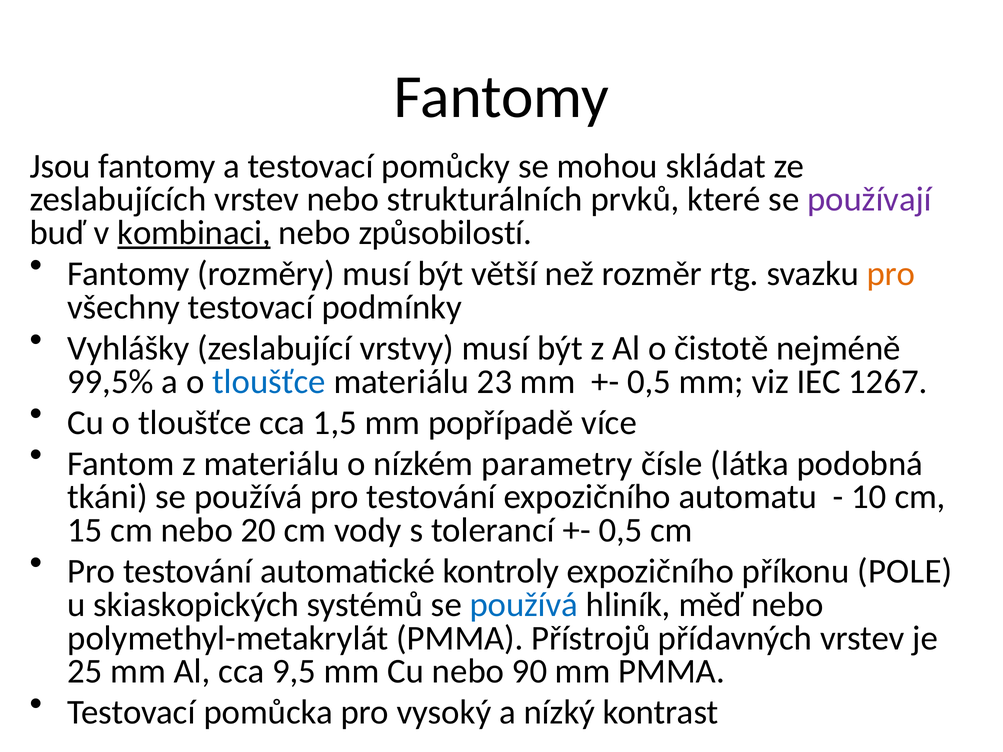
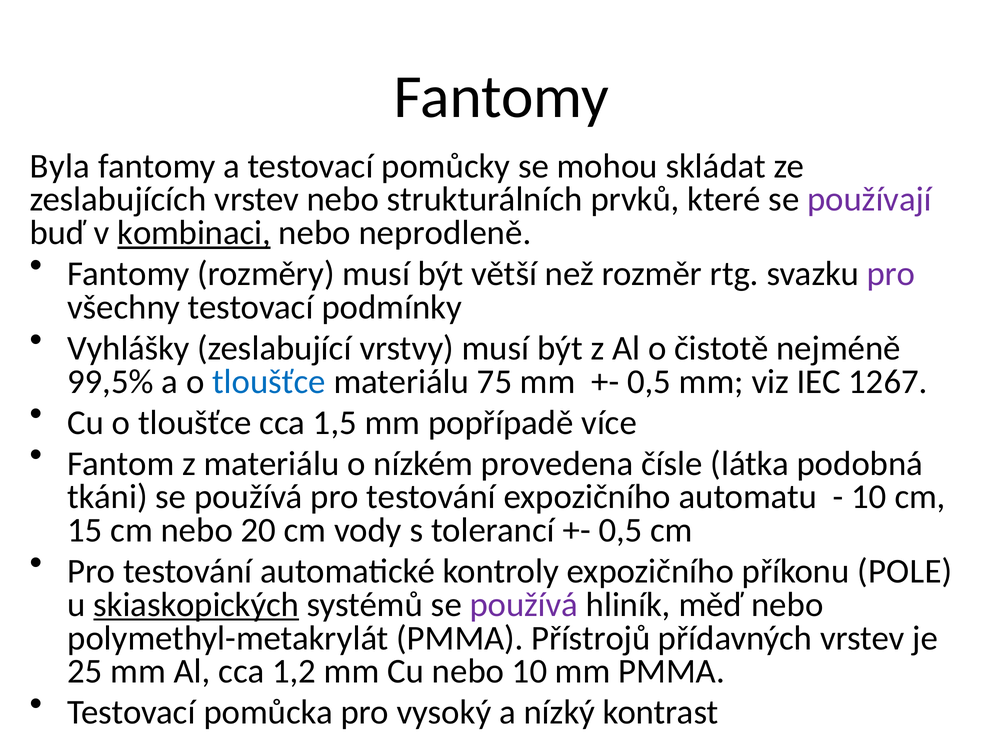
Jsou: Jsou -> Byla (60, 166)
způsobilostí: způsobilostí -> neprodleně (445, 233)
pro colour: orange -> purple (891, 274)
23: 23 -> 75 (494, 382)
parametry: parametry -> provedena (557, 464)
skiaskopických underline: none -> present (196, 605)
používá colour: blue -> purple (524, 605)
9,5: 9,5 -> 1,2 (294, 672)
nebo 90: 90 -> 10 (530, 672)
